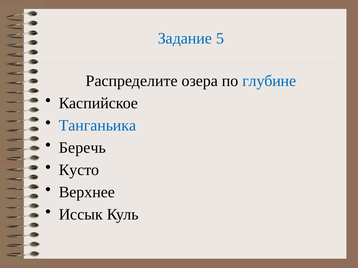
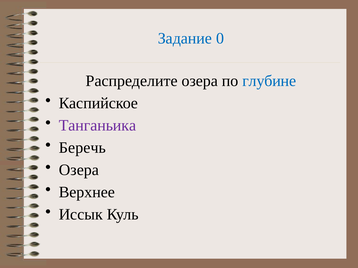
5: 5 -> 0 (220, 38)
Танганьика colour: blue -> purple (97, 126)
Кусто: Кусто -> Озера (79, 170)
